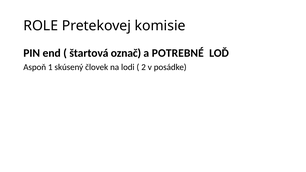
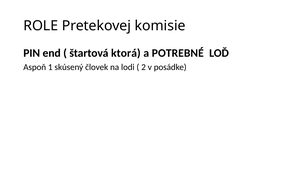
označ: označ -> ktorá (126, 53)
